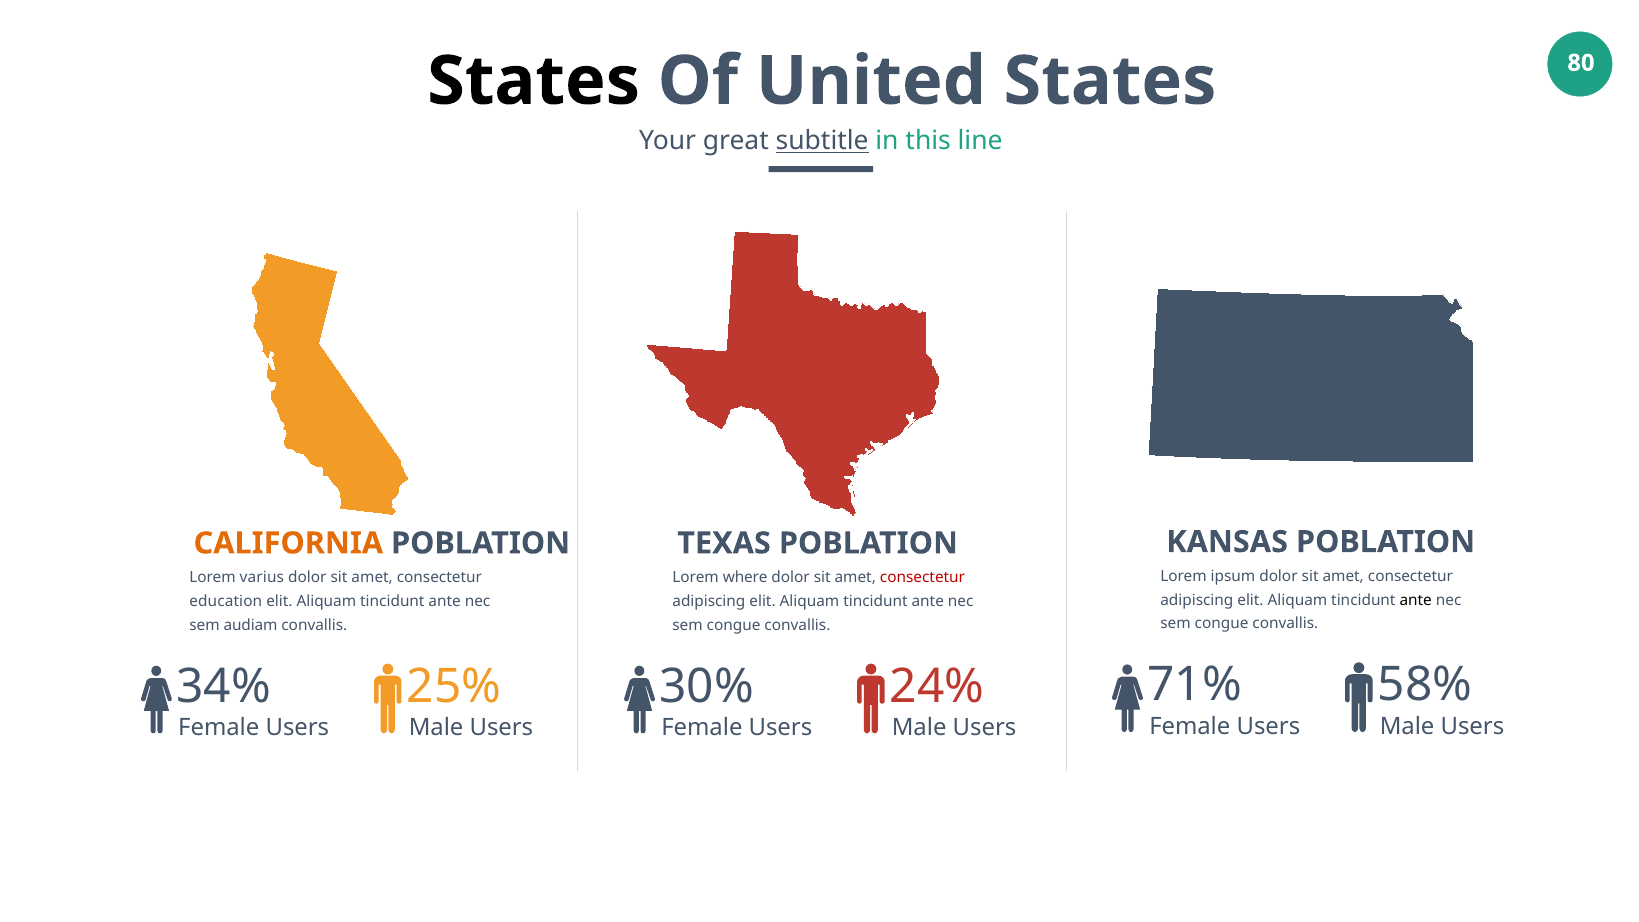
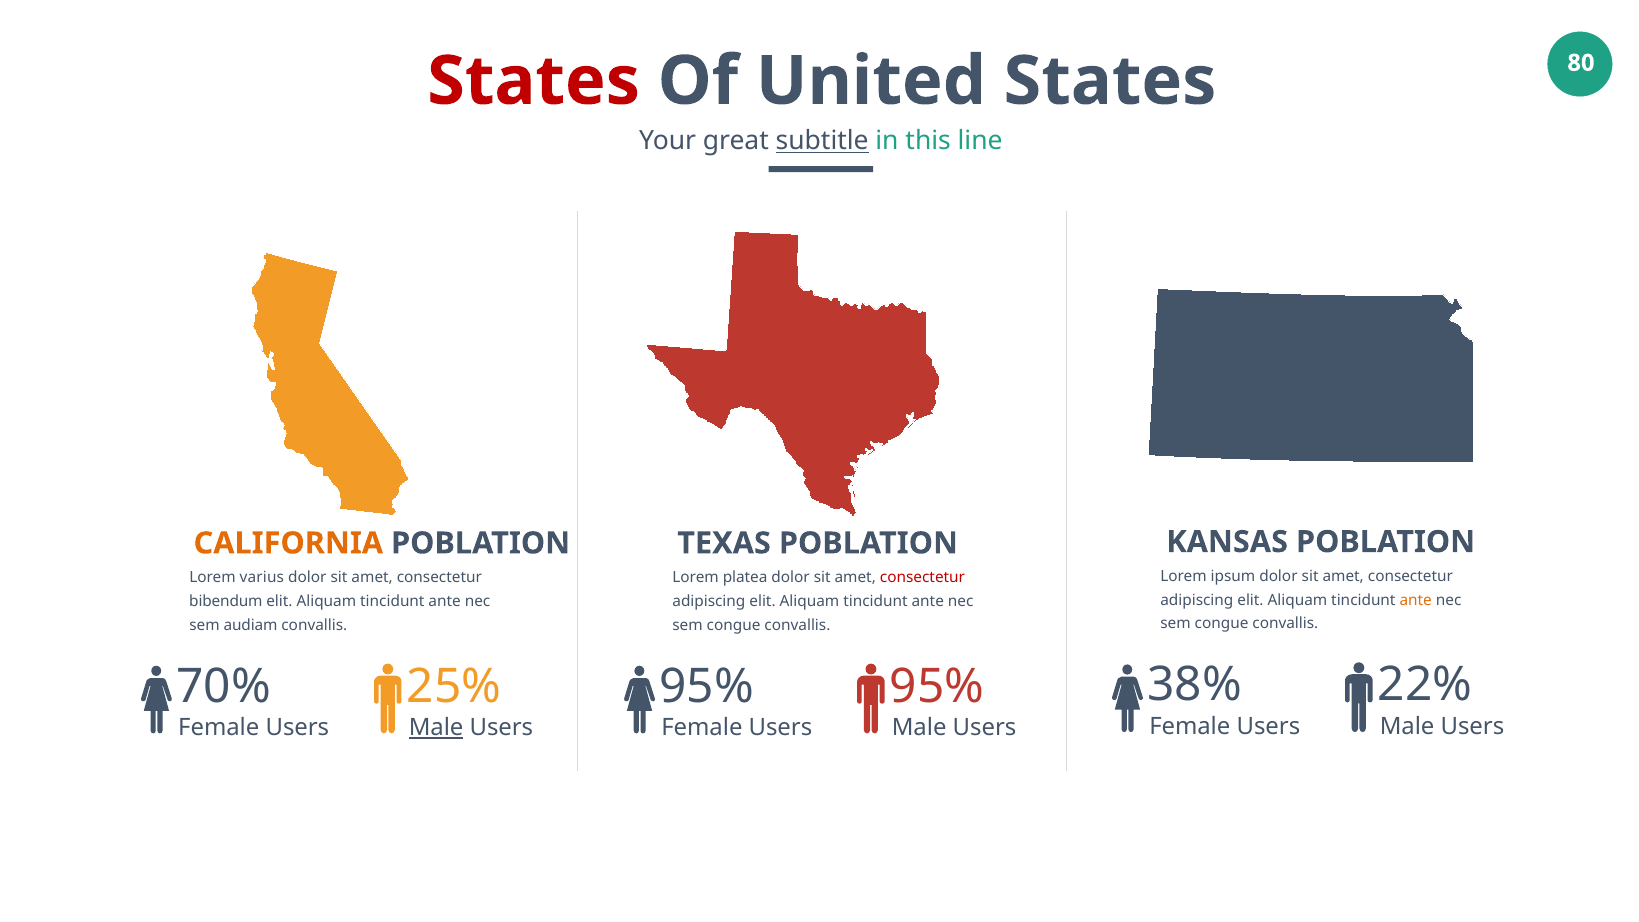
States colour: black -> red (534, 81)
where: where -> platea (745, 577)
ante colour: black -> orange (1416, 600)
education: education -> bibendum (226, 601)
71%: 71% -> 38% (1195, 685)
58%: 58% -> 22% (1425, 685)
34%: 34% -> 70% (224, 687)
30%: 30% -> 95% (707, 687)
24%: 24% -> 95% (937, 687)
Male underline: none -> present (436, 728)
